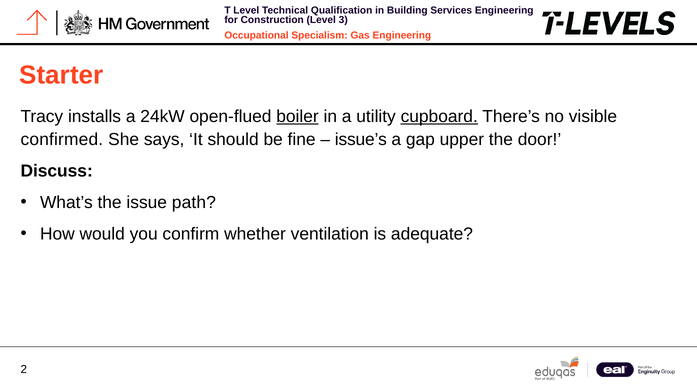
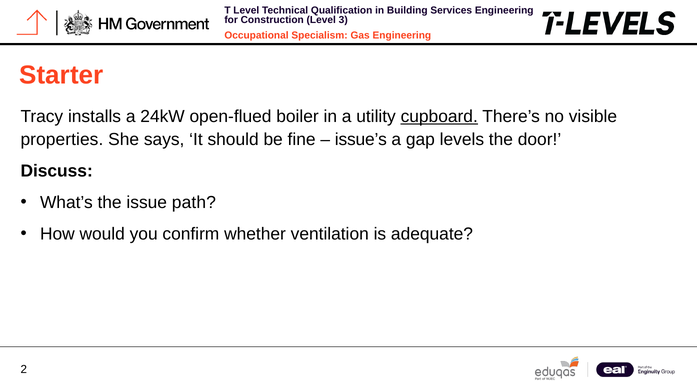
boiler underline: present -> none (298, 116)
confirmed: confirmed -> properties (62, 139)
upper: upper -> levels (462, 139)
